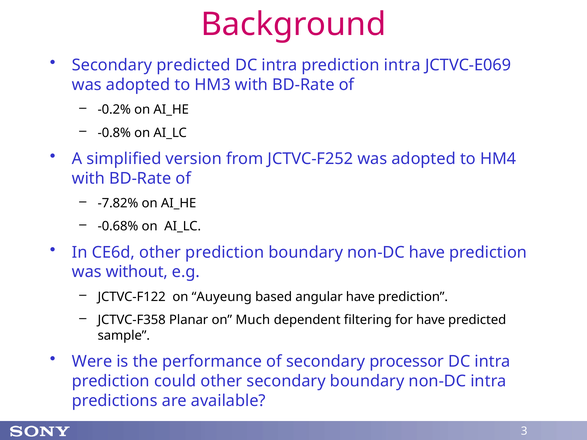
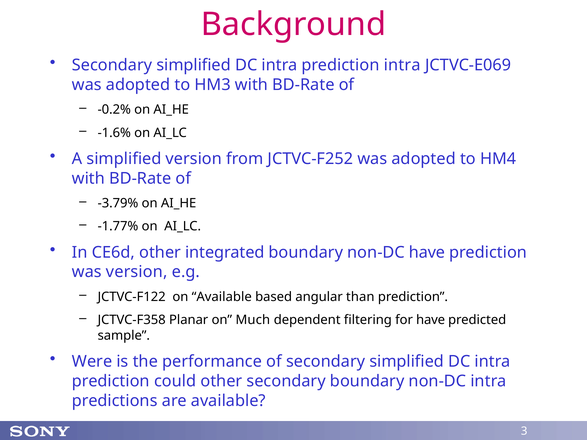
predicted: predicted -> simplified (194, 65)
-0.8%: -0.8% -> -1.6% (114, 133)
-7.82%: -7.82% -> -3.79% (118, 203)
-0.68%: -0.68% -> -1.77% (118, 226)
other prediction: prediction -> integrated (225, 252)
was without: without -> version (137, 272)
on Auyeung: Auyeung -> Available (222, 297)
angular have: have -> than (360, 297)
of secondary processor: processor -> simplified (407, 362)
